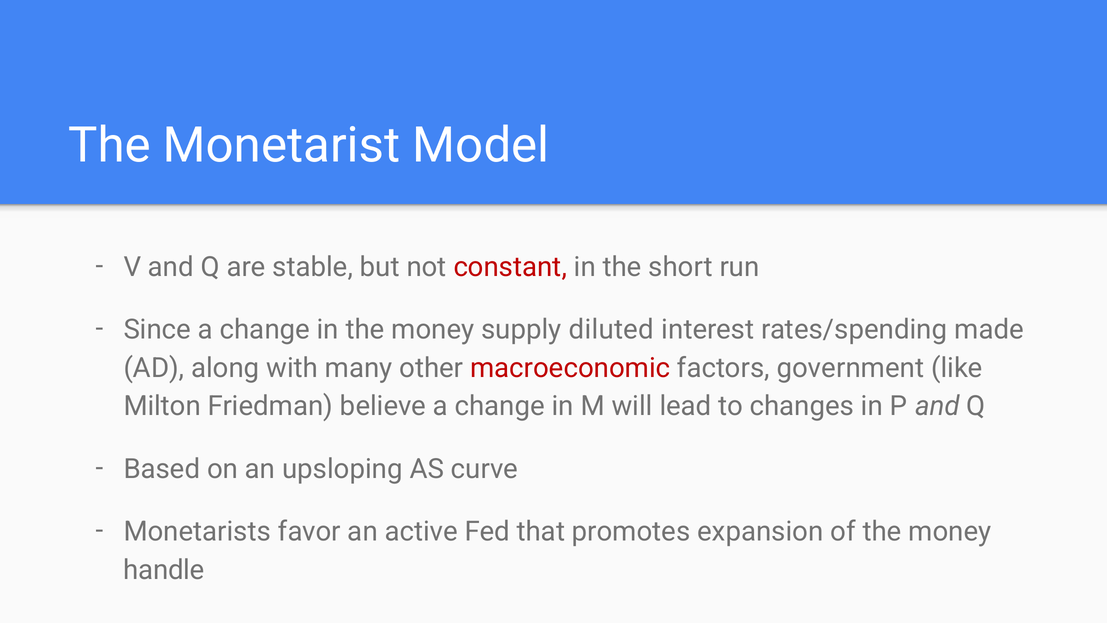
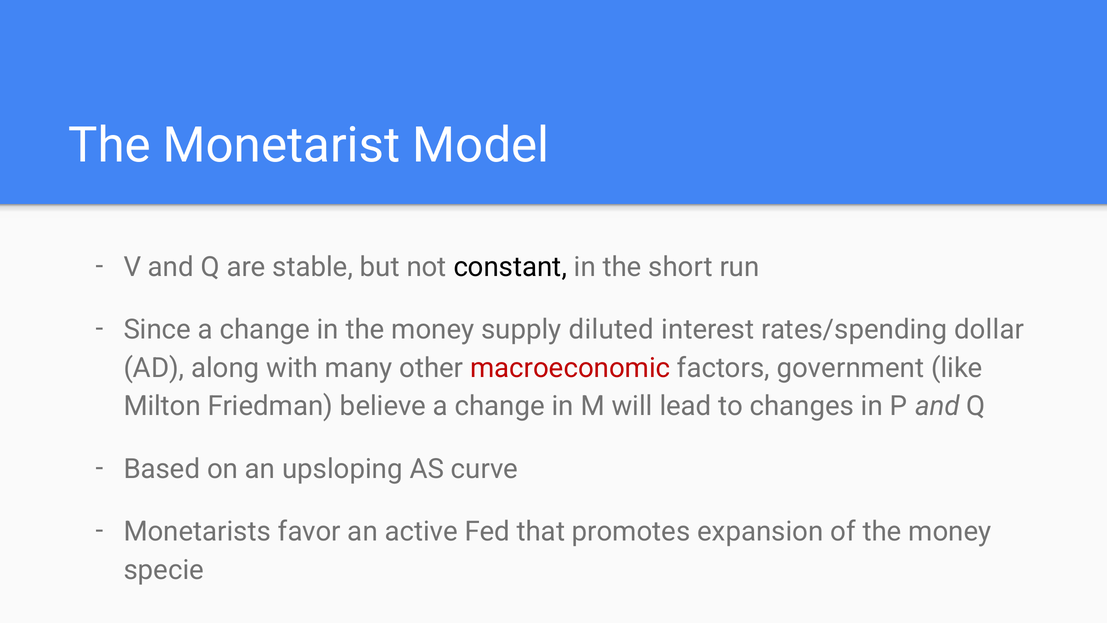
constant colour: red -> black (510, 267)
made: made -> dollar (989, 330)
handle: handle -> specie (164, 570)
